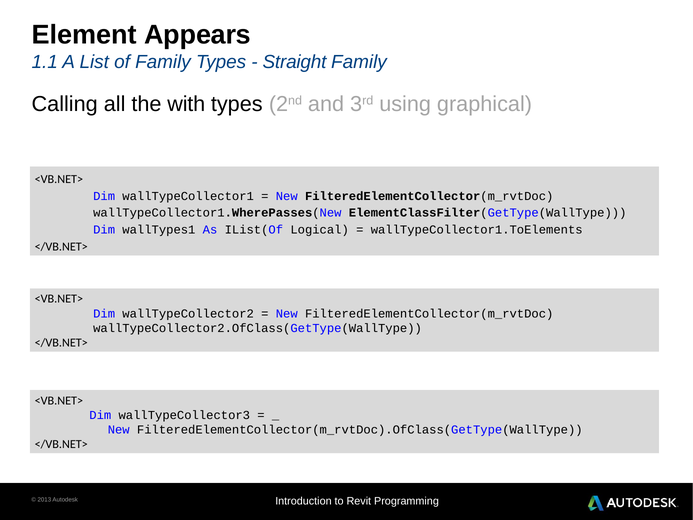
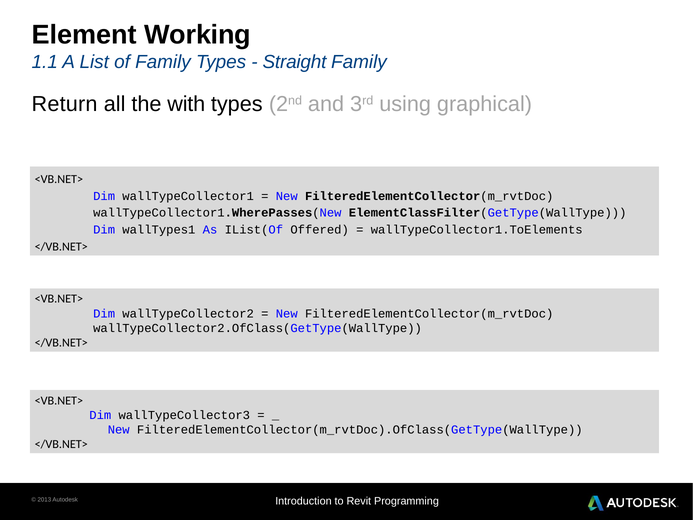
Appears: Appears -> Working (198, 35)
Calling: Calling -> Return (65, 104)
Logical: Logical -> Offered (320, 230)
